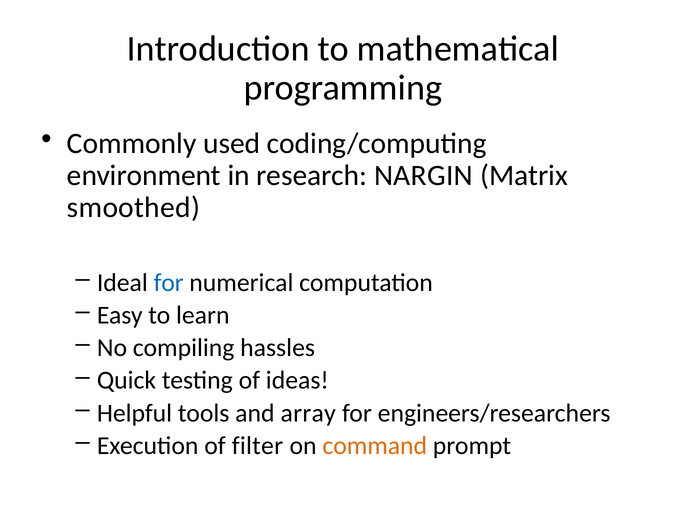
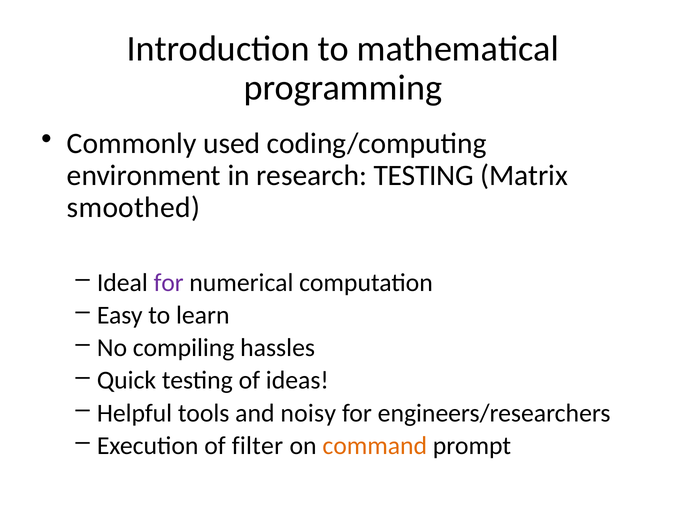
research NARGIN: NARGIN -> TESTING (424, 175)
for colour: blue -> purple (169, 282)
array: array -> noisy (308, 413)
